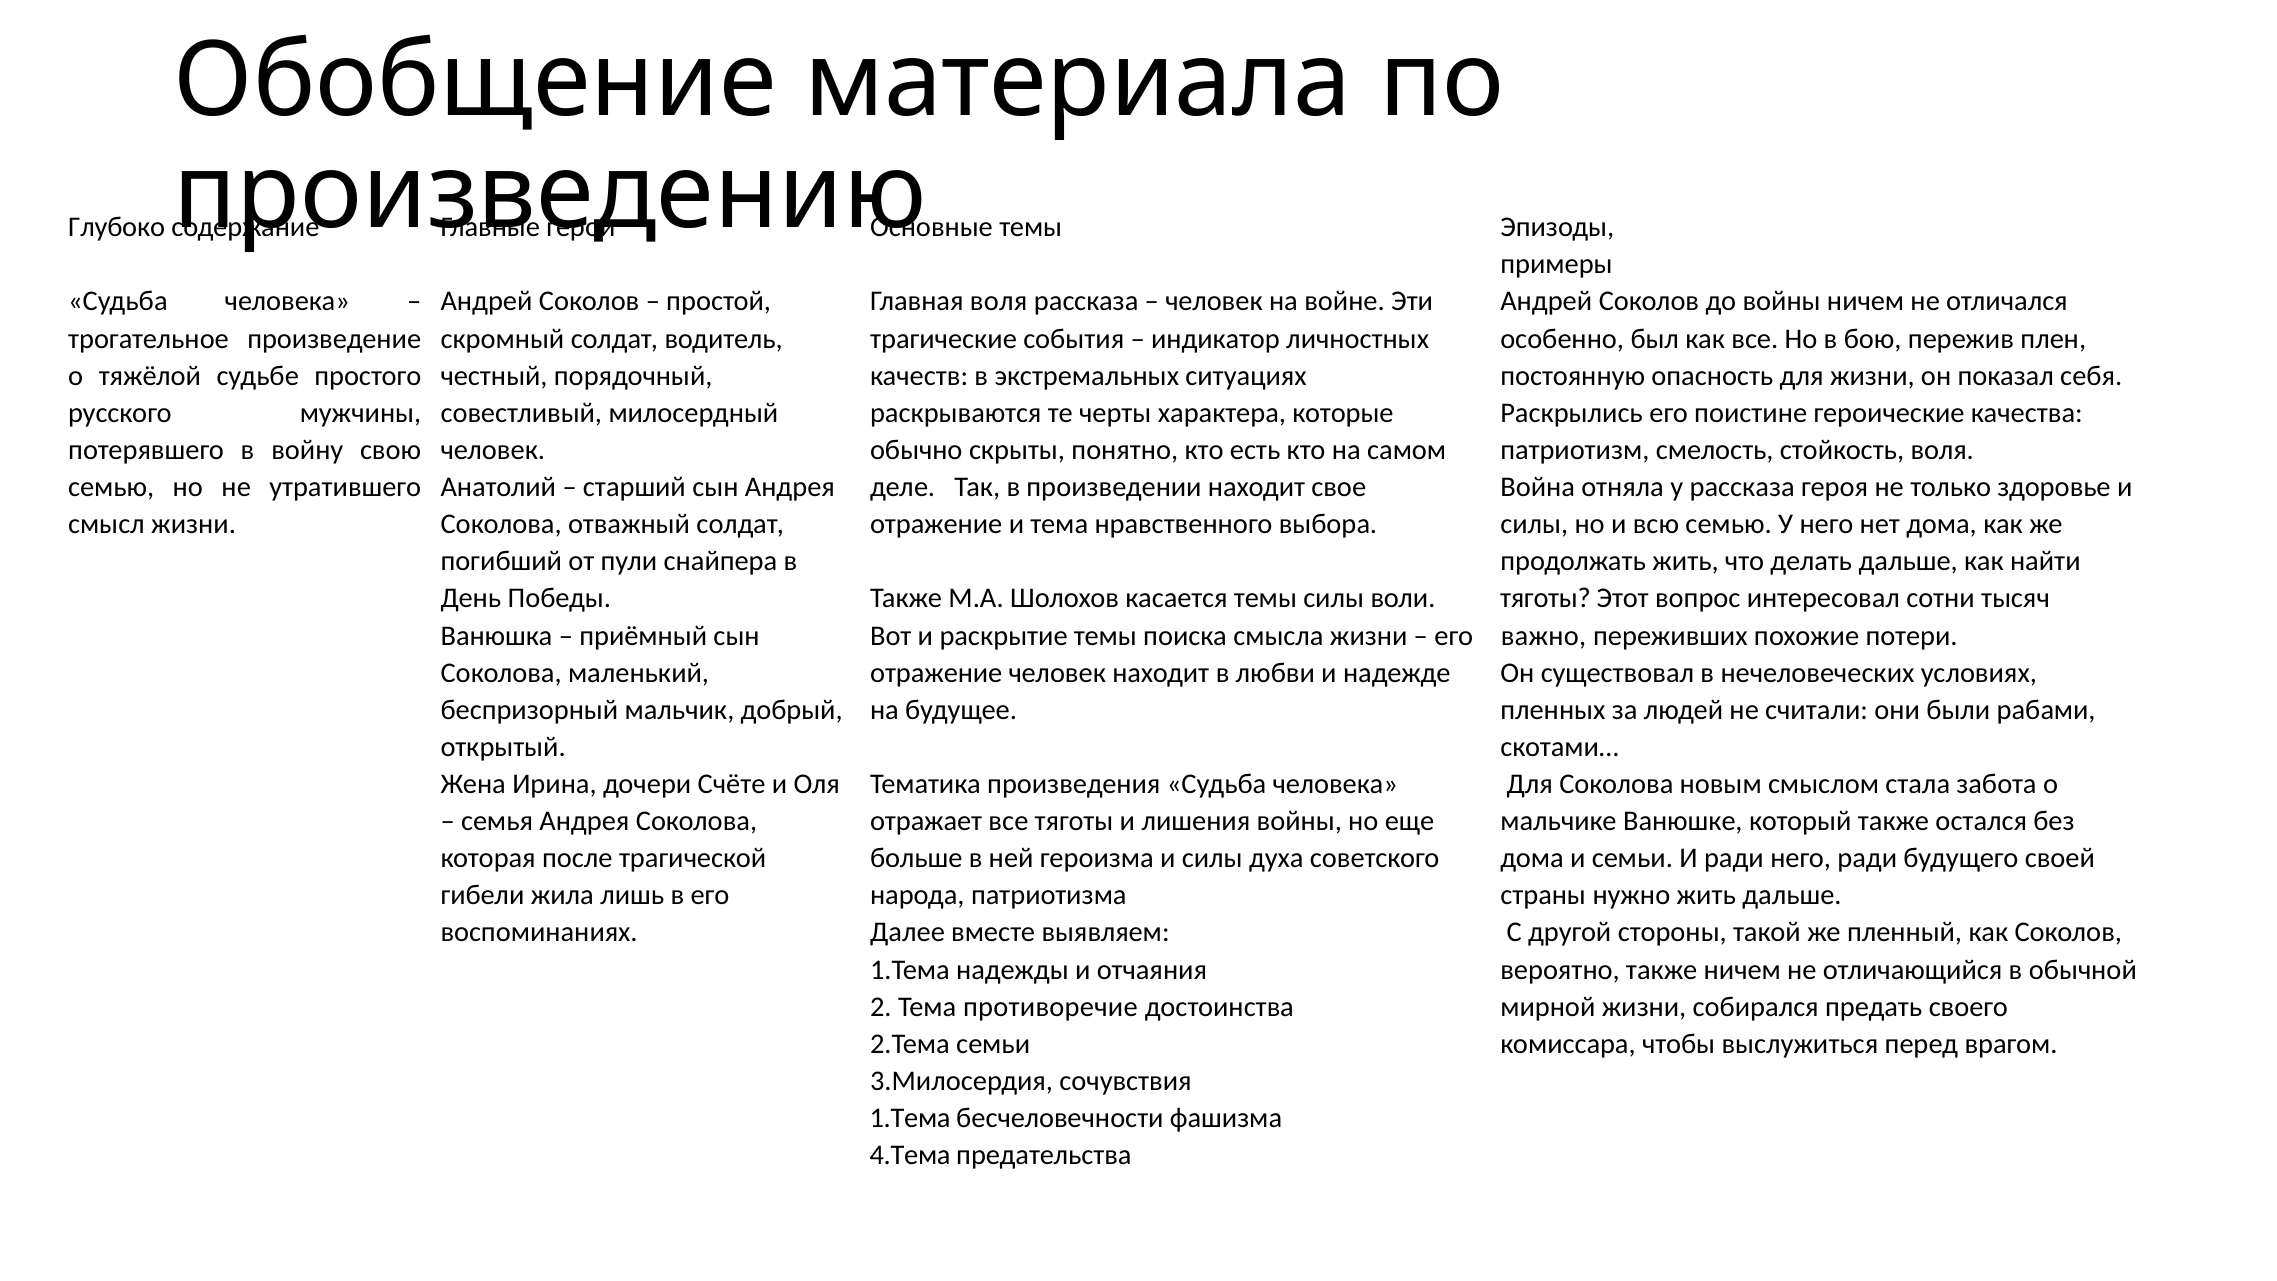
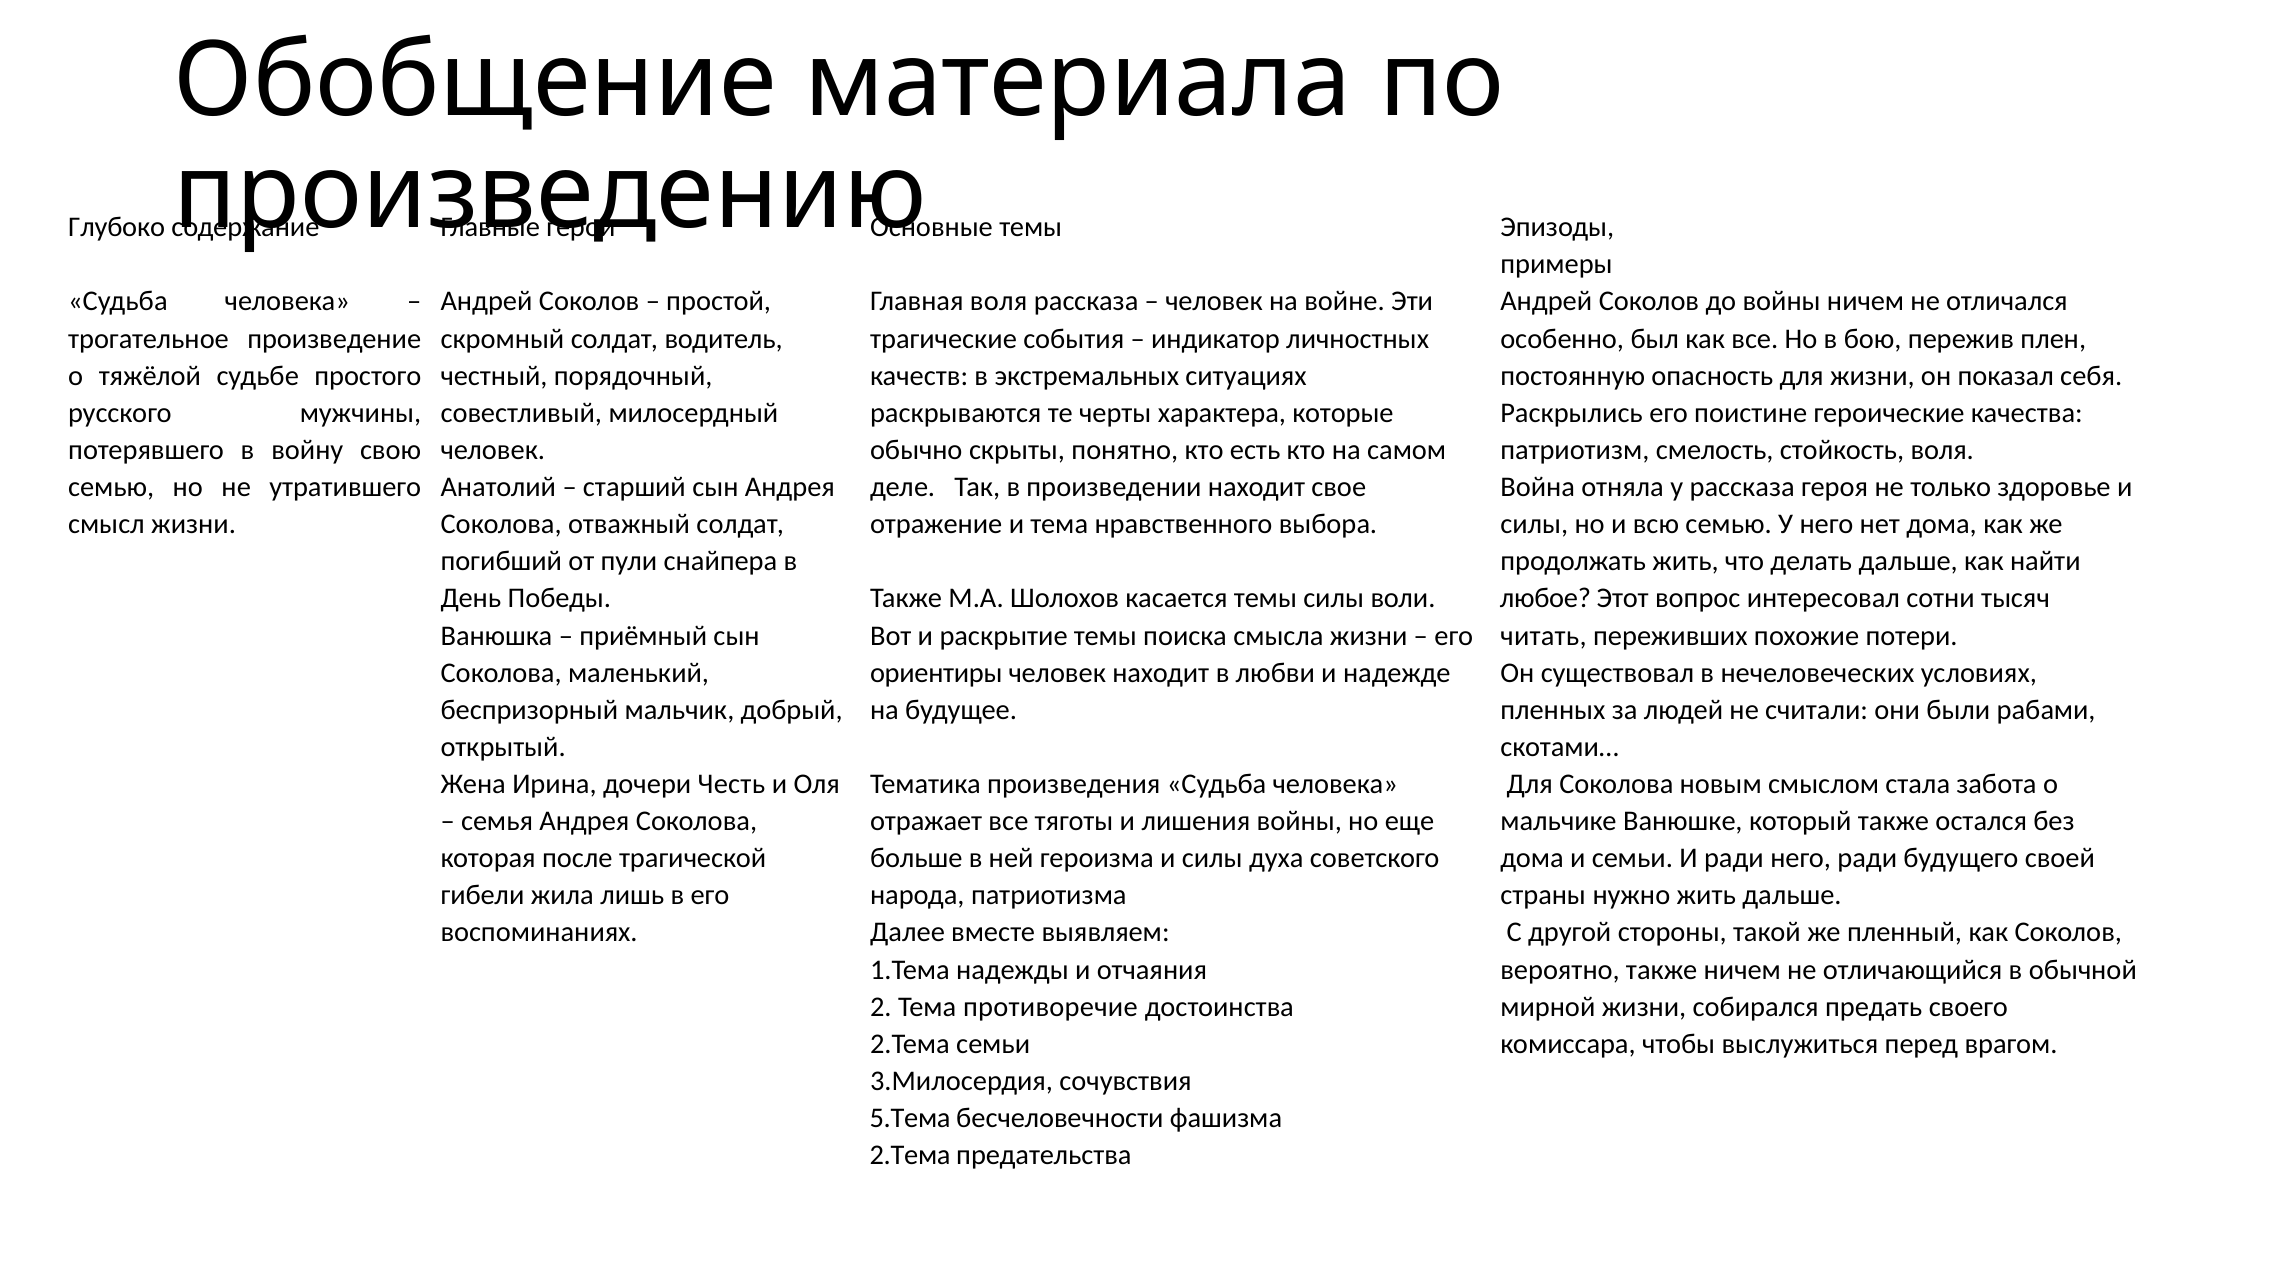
тяготы: тяготы -> любое (1545, 598)
важно: важно -> читать (1544, 636)
отражение: отражение -> ориентиры (936, 673)
Счёте: Счёте -> Честь (731, 784)
1.Тема: 1.Тема -> 5.Тема (910, 1118)
4.Тема: 4.Тема -> 2.Тема (910, 1155)
